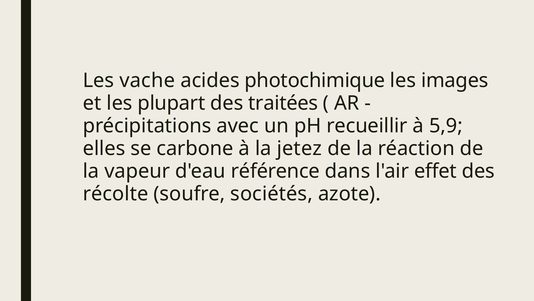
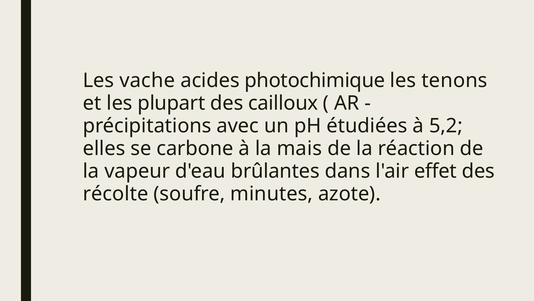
images: images -> tenons (455, 80)
traitées: traitées -> cailloux (283, 103)
recueillir: recueillir -> étudiées (367, 126)
5,9: 5,9 -> 5,2 (446, 126)
jetez: jetez -> mais (299, 148)
référence: référence -> brûlantes (275, 171)
sociétés: sociétés -> minutes (272, 193)
